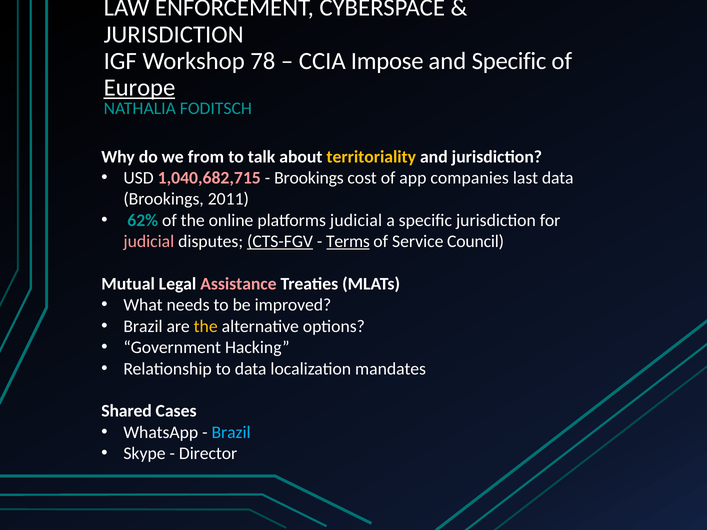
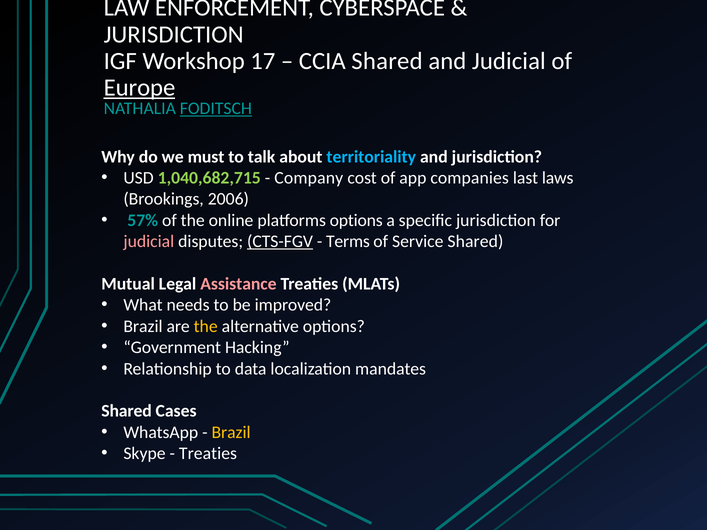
78: 78 -> 17 (263, 61)
CCIA Impose: Impose -> Shared (387, 61)
and Specific: Specific -> Judicial (509, 61)
FODITSCH underline: none -> present (216, 108)
from: from -> must (206, 157)
territoriality colour: yellow -> light blue (371, 157)
1,040,682,715 colour: pink -> light green (209, 178)
Brookings: Brookings -> Company (309, 178)
last data: data -> laws (558, 178)
2011: 2011 -> 2006 (228, 199)
62%: 62% -> 57% (143, 220)
platforms judicial: judicial -> options (356, 220)
Terms underline: present -> none (348, 242)
Service Council: Council -> Shared (475, 242)
Brazil colour: light blue -> yellow (231, 432)
Director: Director -> Treaties (208, 454)
